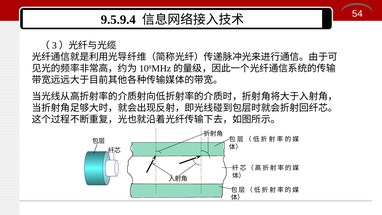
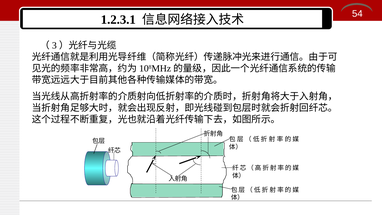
9.5.9.4: 9.5.9.4 -> 1.2.3.1 (118, 20)
